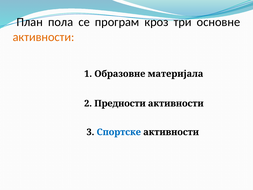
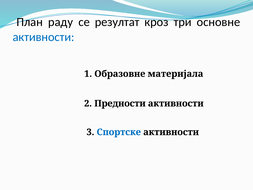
пола: пола -> раду (61, 22)
програм: програм -> резултат (117, 22)
активности colour: orange -> blue (44, 37)
